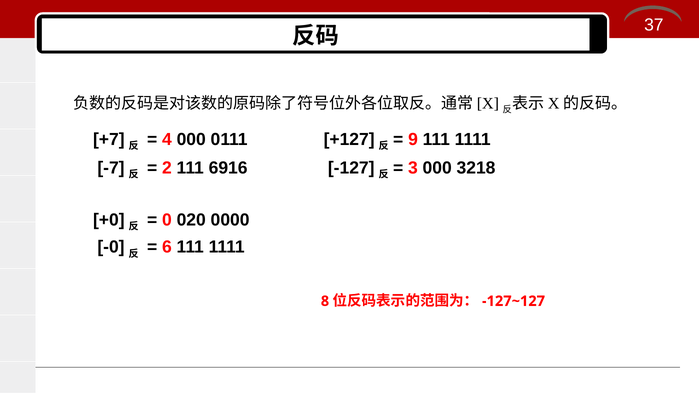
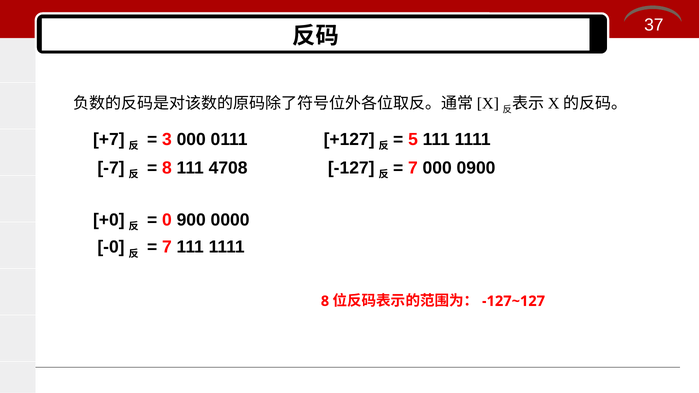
4: 4 -> 3 (167, 139)
9: 9 -> 5 (413, 139)
2: 2 -> 8 (167, 168)
6916: 6916 -> 4708 (228, 168)
3: 3 -> 7 (413, 168)
3218: 3218 -> 0900 (476, 168)
020: 020 -> 900 (191, 220)
6: 6 -> 7 (167, 247)
